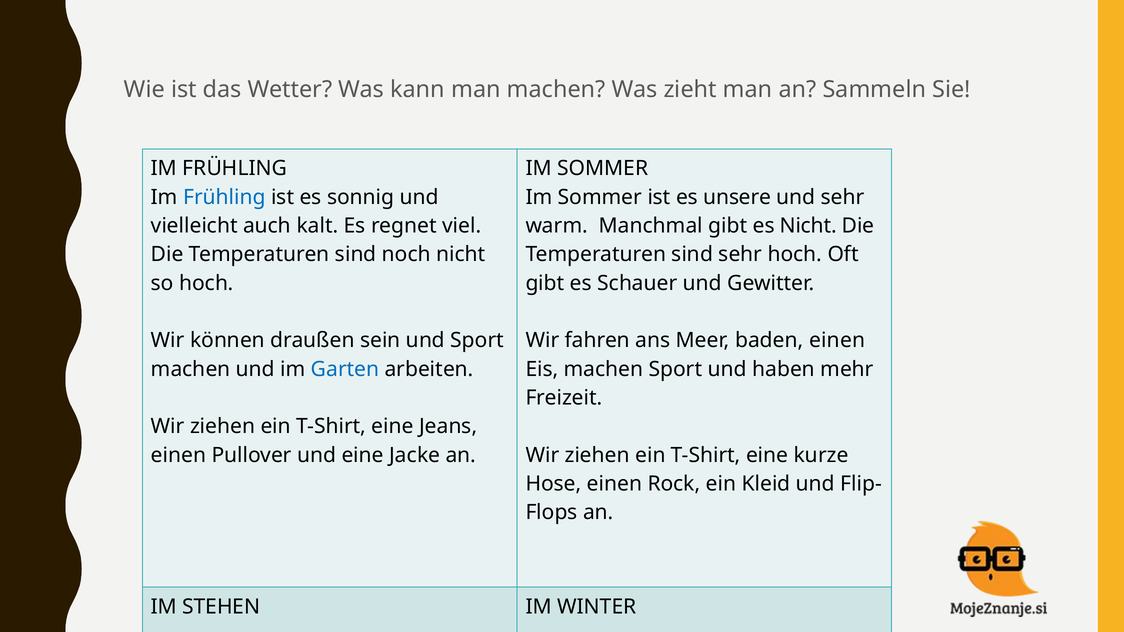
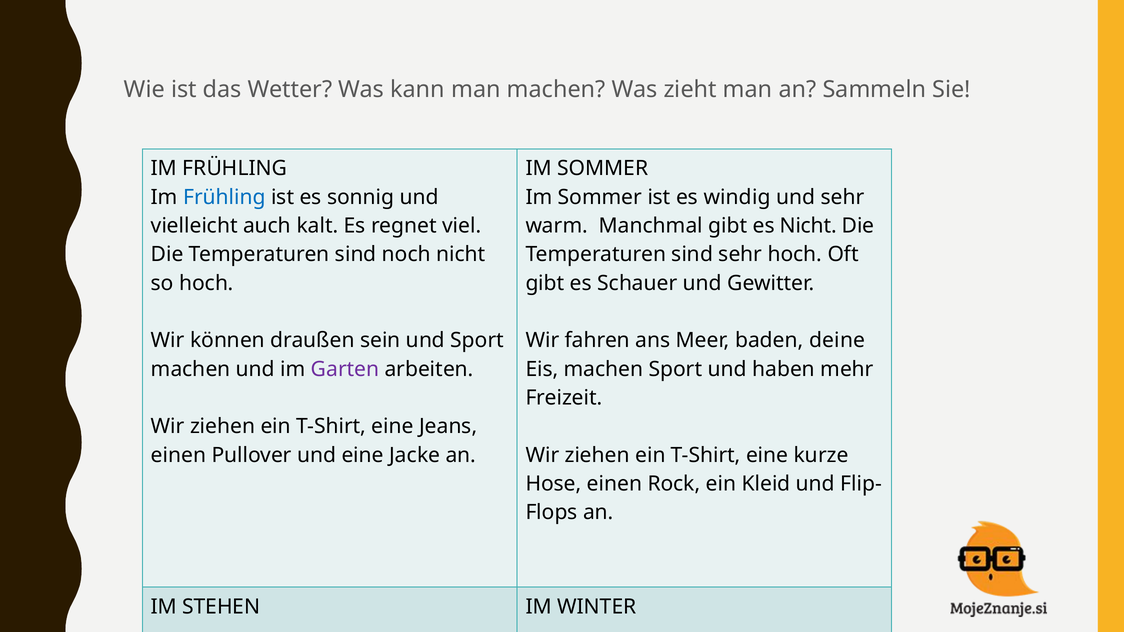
unsere: unsere -> windig (737, 197)
baden einen: einen -> deine (837, 341)
Garten colour: blue -> purple (345, 369)
